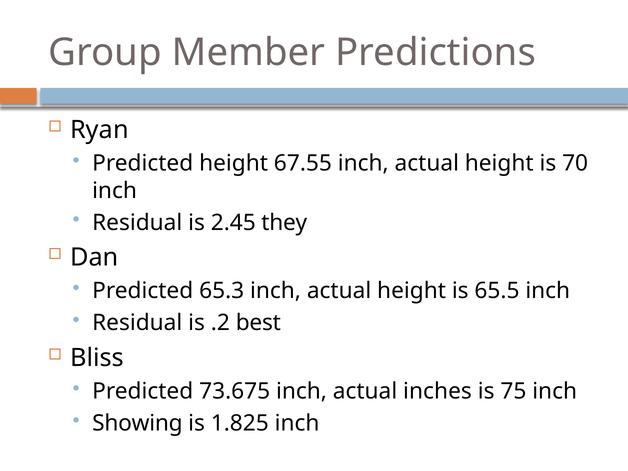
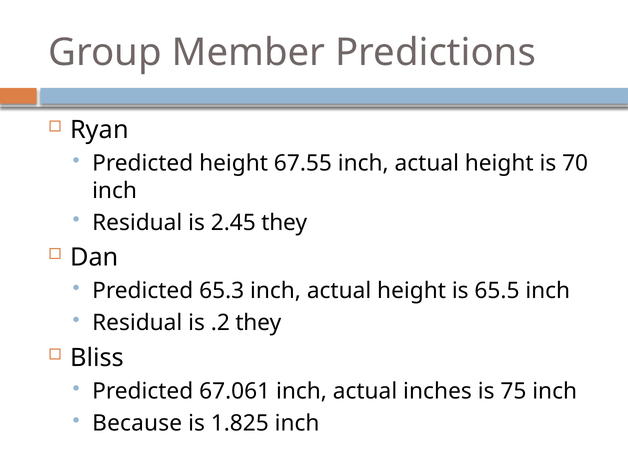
.2 best: best -> they (258, 323)
73.675: 73.675 -> 67.061 (235, 391)
Showing: Showing -> Because (137, 423)
